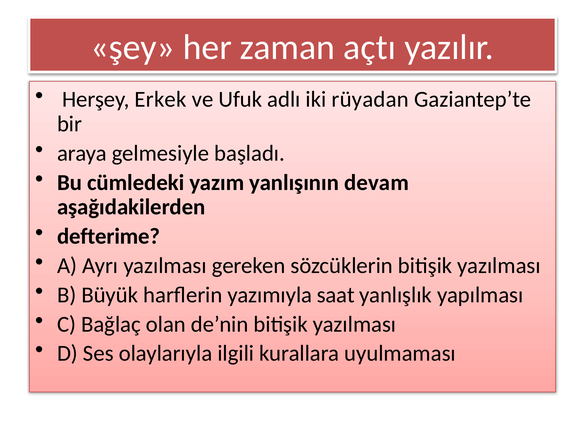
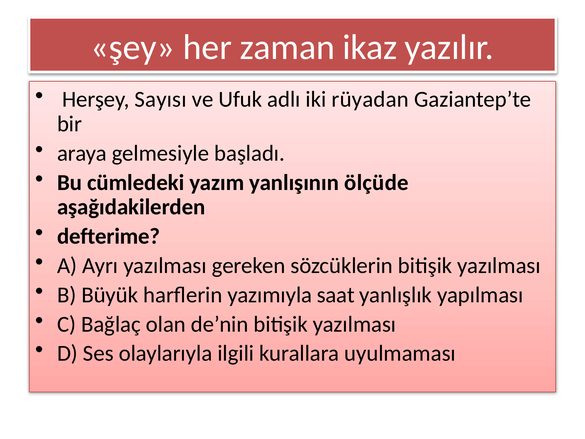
açtı: açtı -> ikaz (370, 47)
Erkek: Erkek -> Sayısı (161, 99)
devam: devam -> ölçüde (376, 182)
